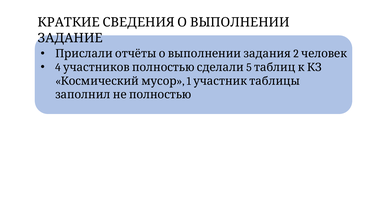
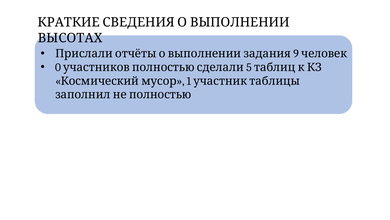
ЗАДАНИЕ: ЗАДАНИЕ -> ВЫСОТАХ (70, 38)
2: 2 -> 9 (296, 53)
4: 4 -> 0 (58, 67)
